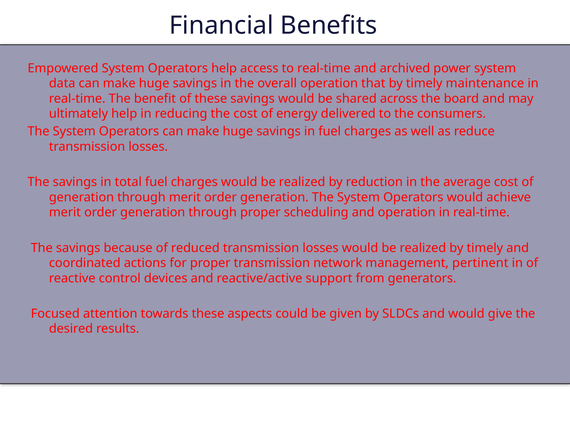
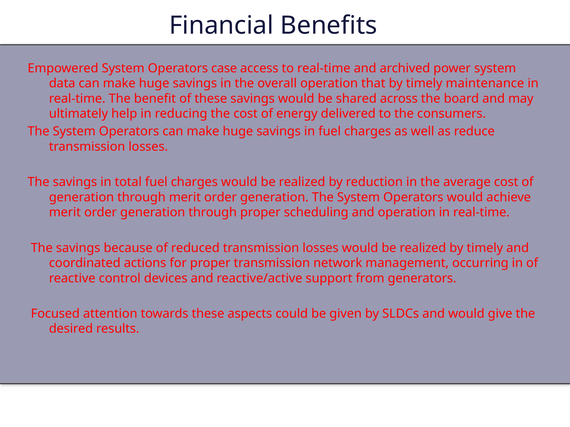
Operators help: help -> case (224, 68)
pertinent: pertinent -> occurring (480, 263)
